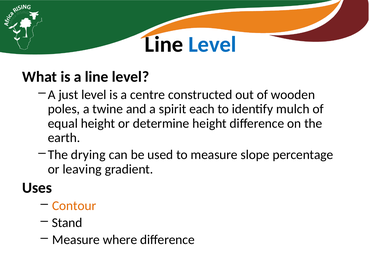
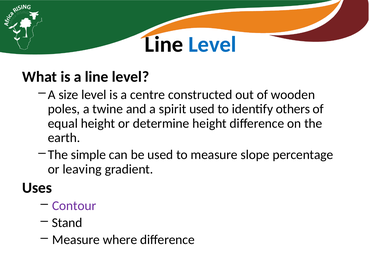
just: just -> size (68, 95)
spirit each: each -> used (202, 109)
mulch: mulch -> others (293, 109)
drying: drying -> simple (88, 155)
Contour colour: orange -> purple (74, 206)
